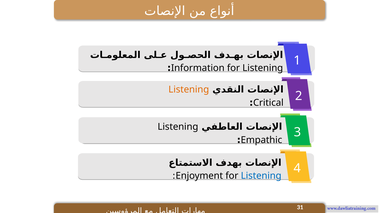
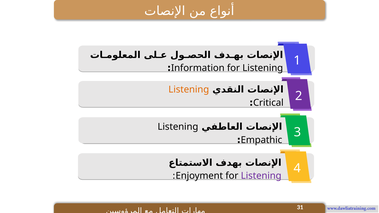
Listening colour: blue -> purple (261, 176)
